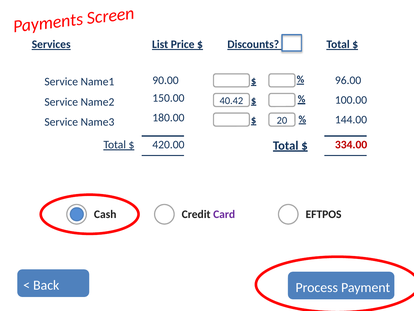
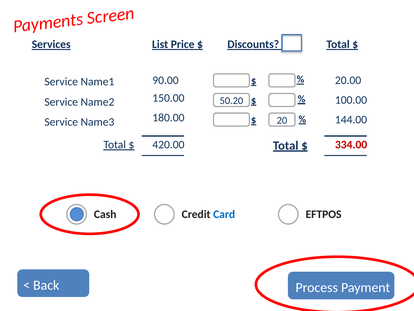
96.00: 96.00 -> 20.00 (348, 80)
40.42: 40.42 -> 50.20 (231, 101)
Card colour: purple -> blue (224, 214)
